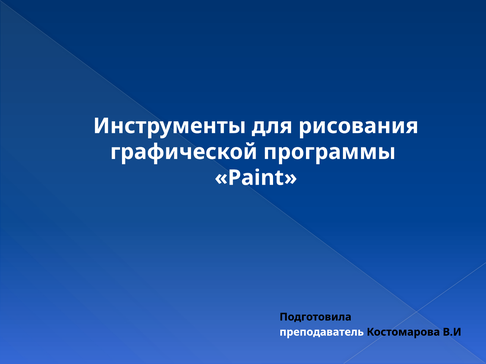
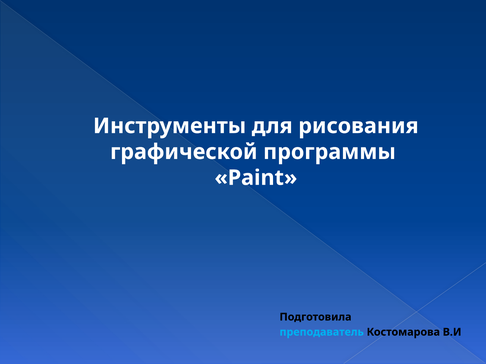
преподаватель colour: white -> light blue (322, 332)
